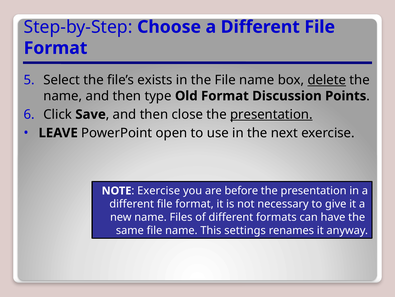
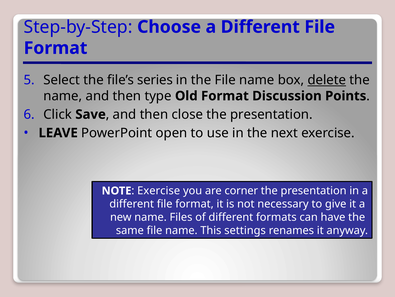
exists: exists -> series (155, 80)
presentation underline: present -> none (271, 114)
before: before -> corner (241, 190)
